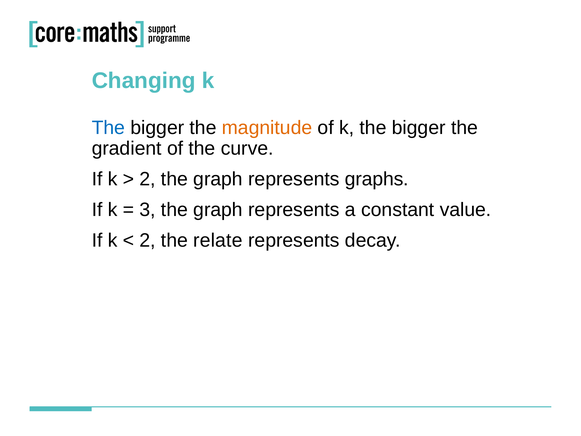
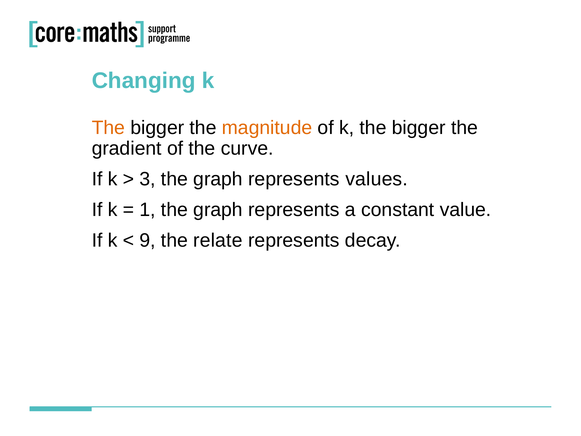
The colour: blue -> orange (108, 128)
2: 2 -> 3 (148, 179)
graphs: graphs -> values (377, 179)
3: 3 -> 1 (148, 210)
2: 2 -> 9 (148, 240)
